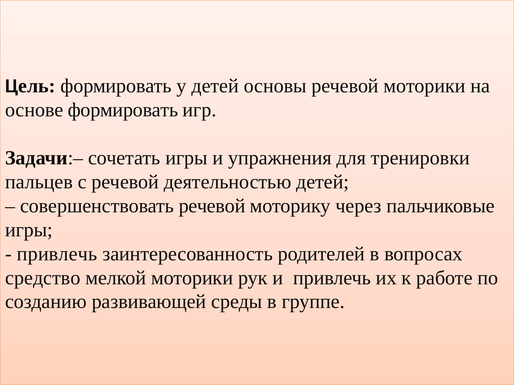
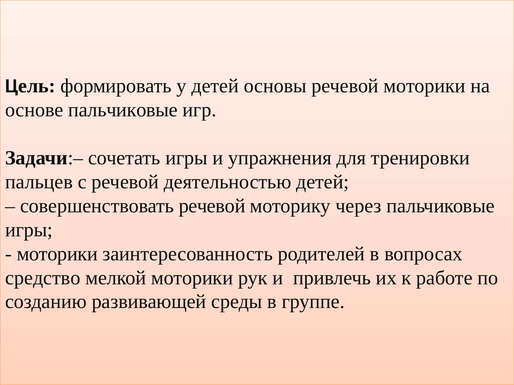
основе формировать: формировать -> пальчиковые (123, 110)
привлечь: привлечь -> моторики (57, 254)
